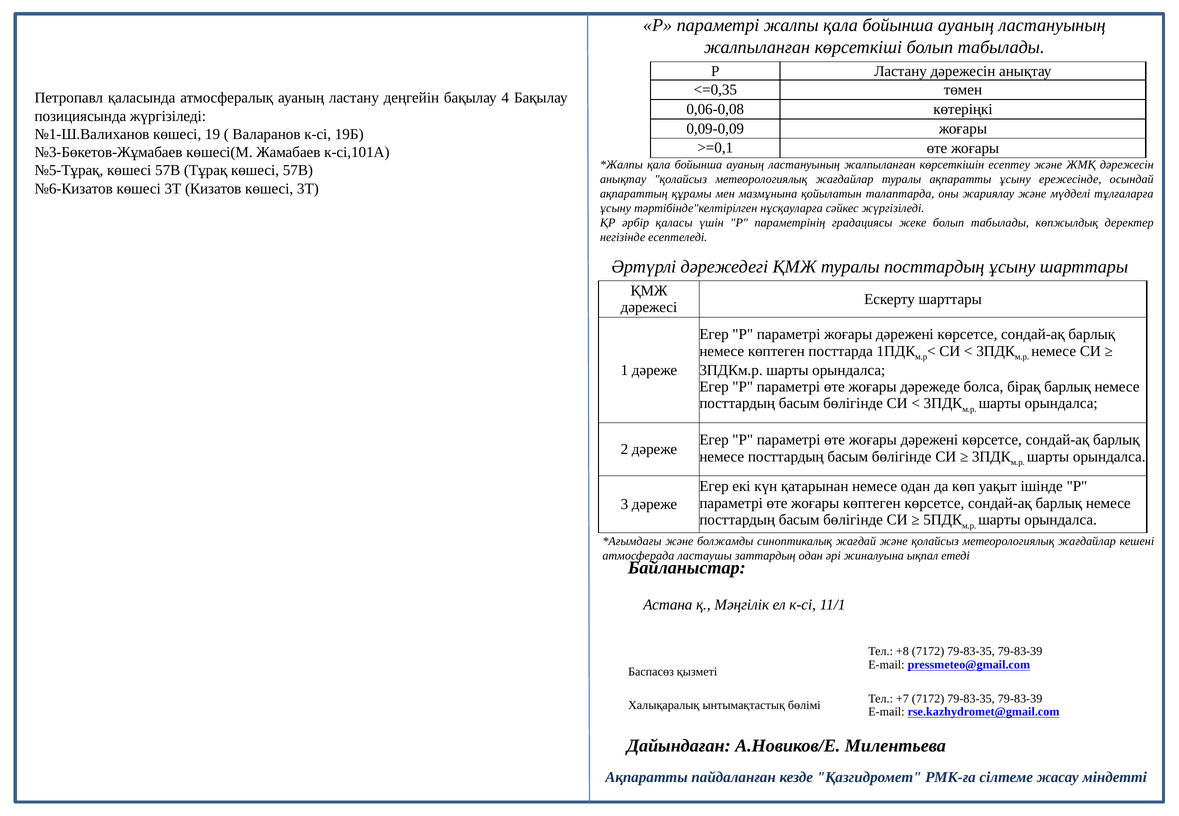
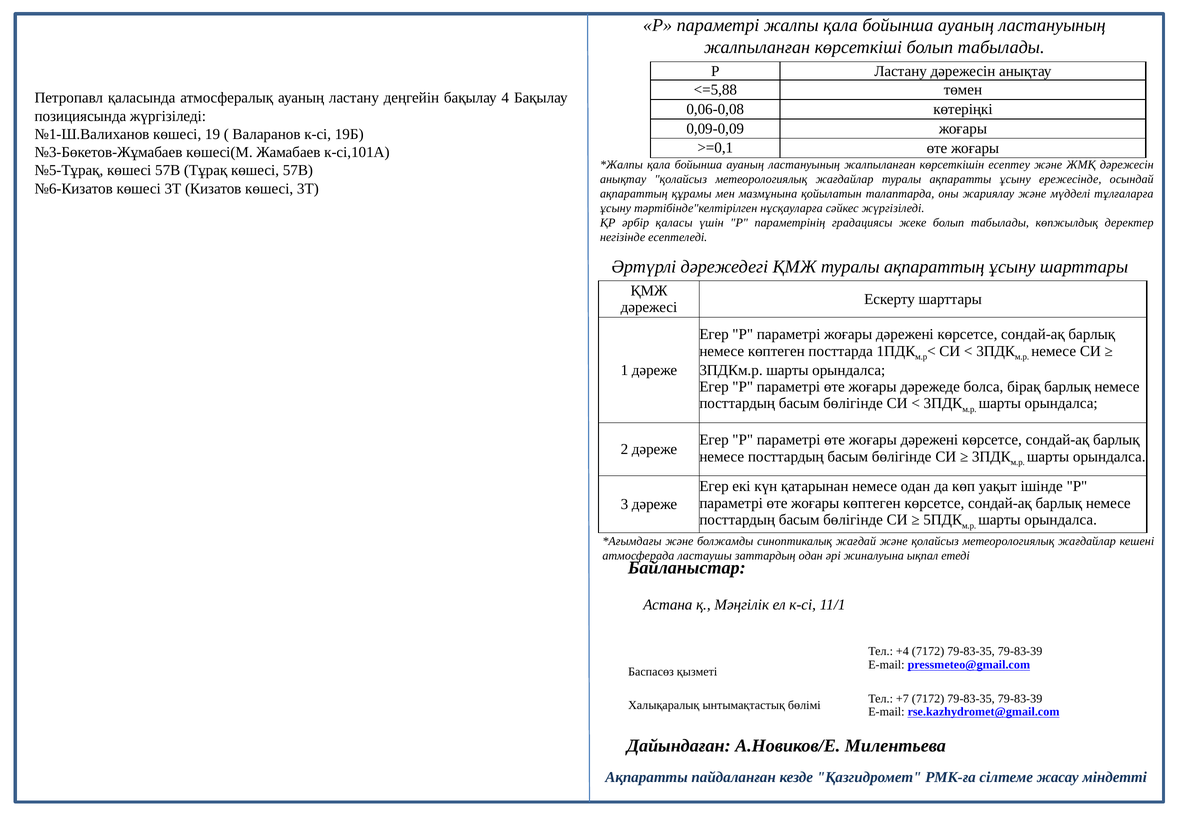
<=0,35: <=0,35 -> <=5,88 (715, 90)
туралы посттардың: посттардың -> ақпараттың (934, 267)
+8: +8 -> +4 (902, 652)
